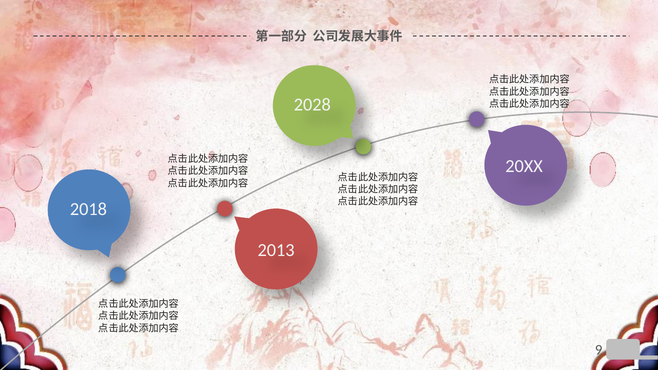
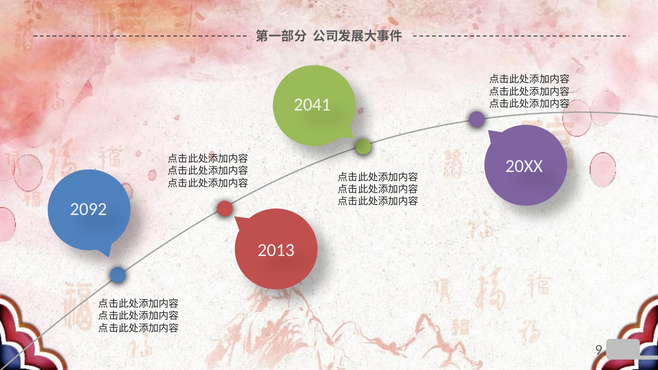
2028: 2028 -> 2041 (312, 105)
2018: 2018 -> 2092 (88, 209)
